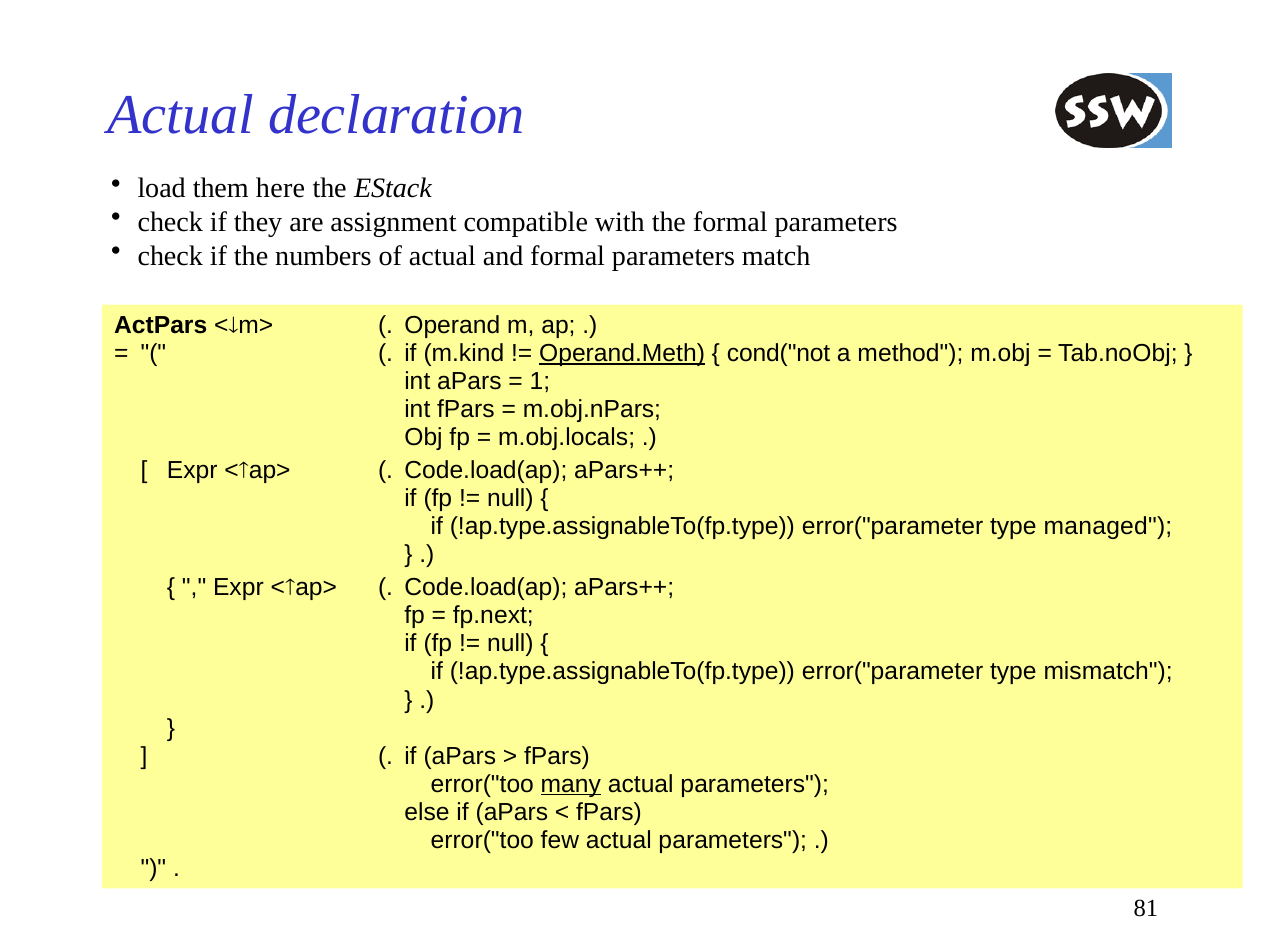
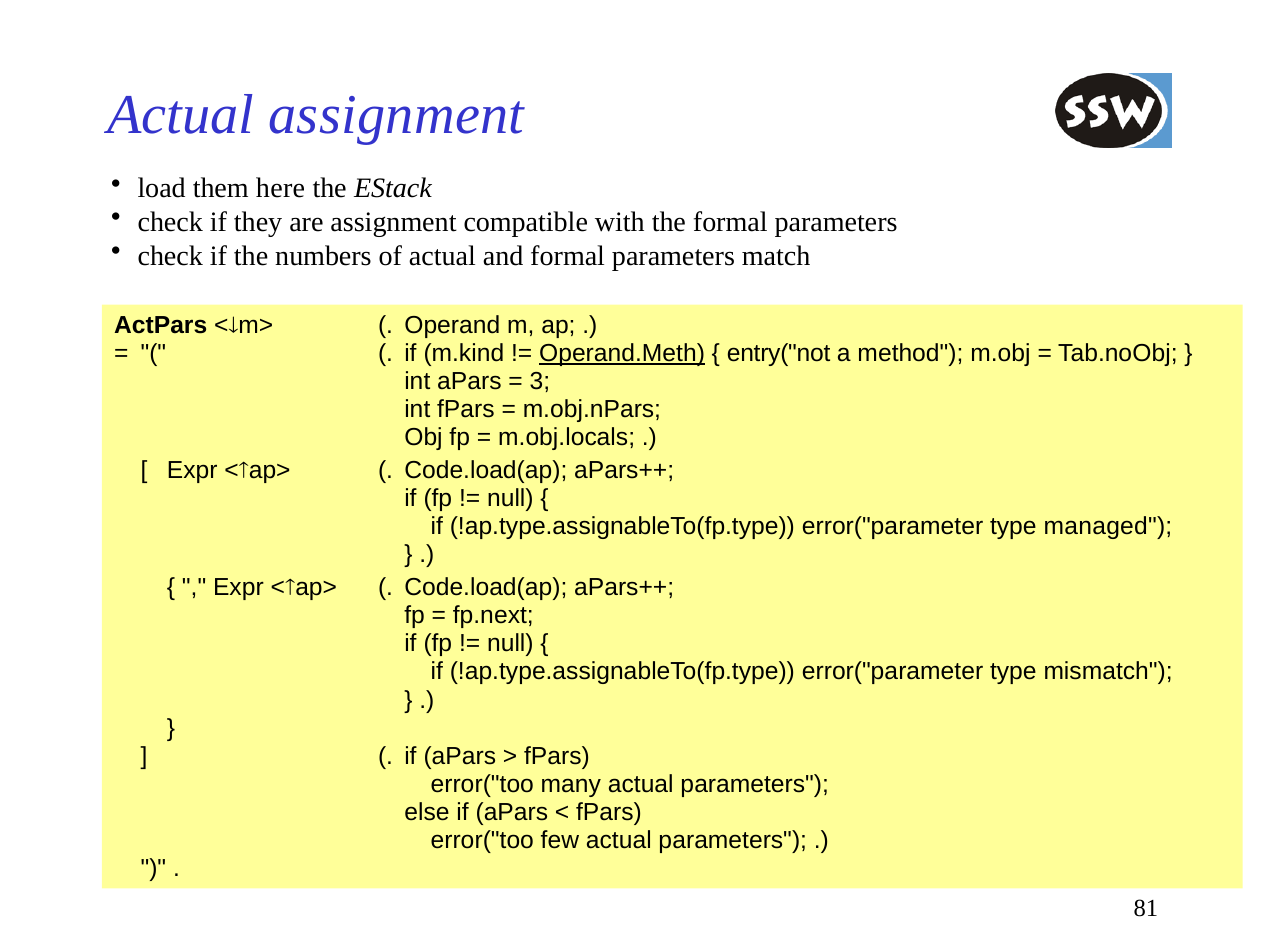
Actual declaration: declaration -> assignment (396, 115)
cond("not: cond("not -> entry("not (779, 354)
1: 1 -> 3 (540, 382)
many underline: present -> none (571, 784)
